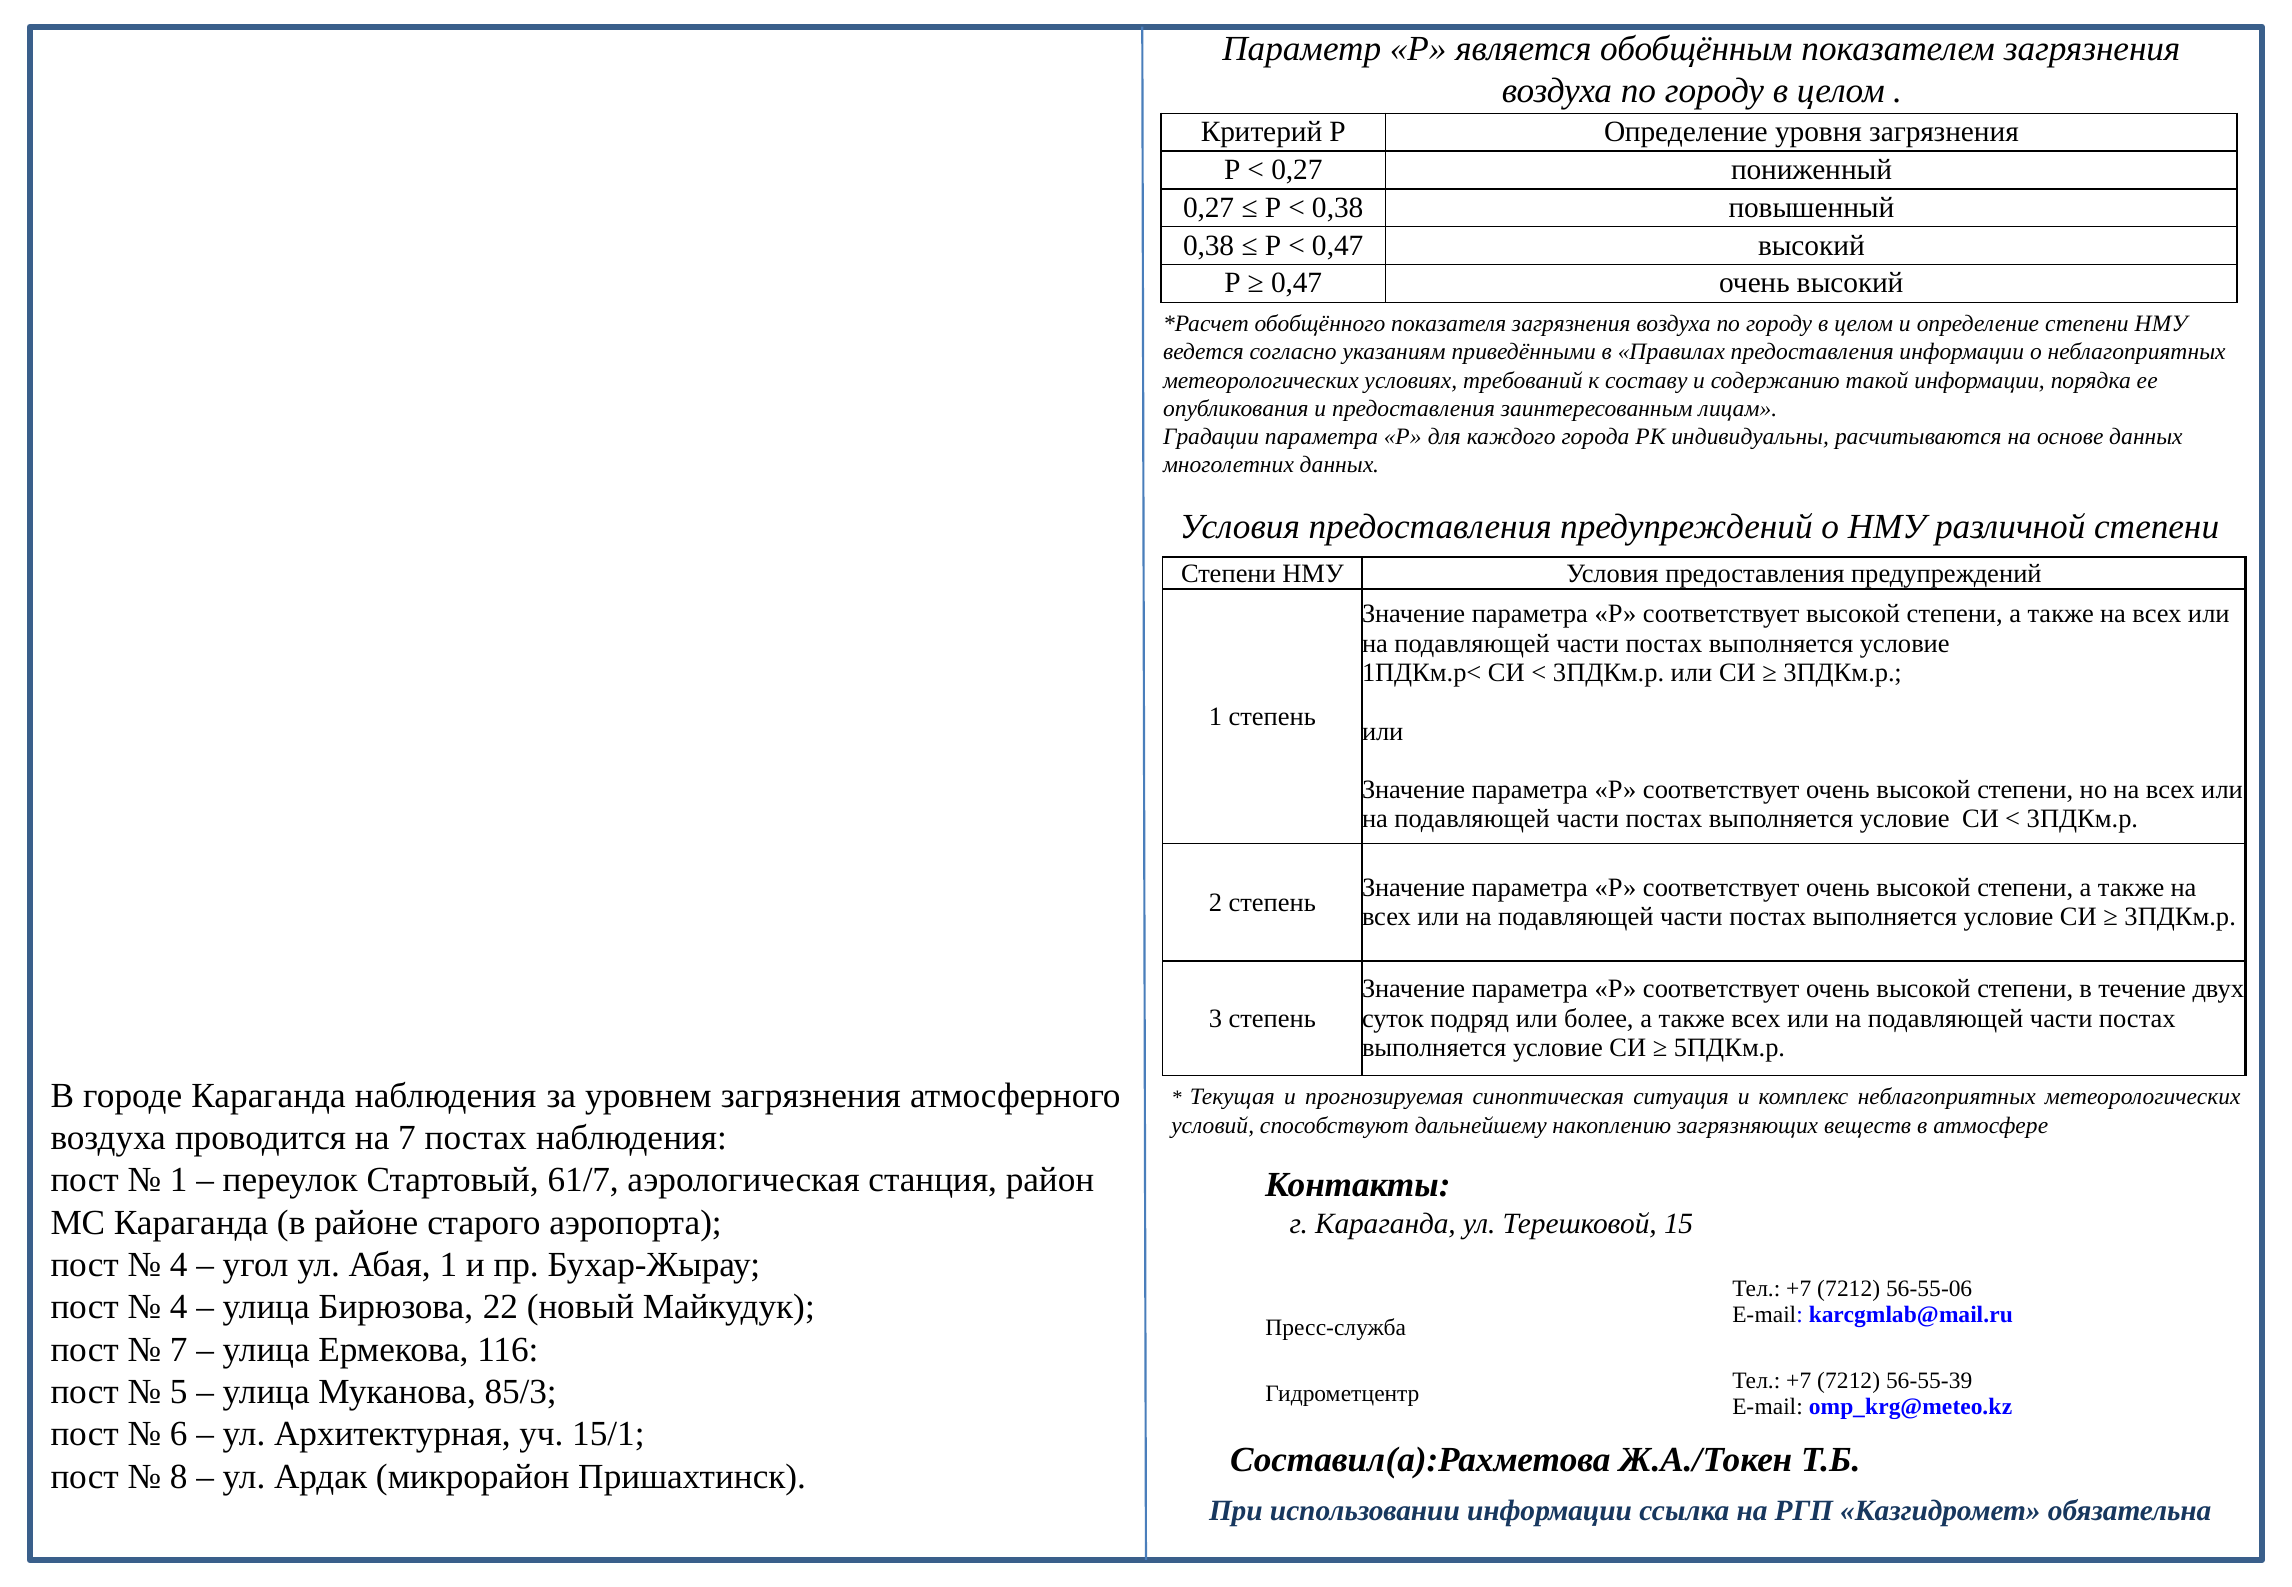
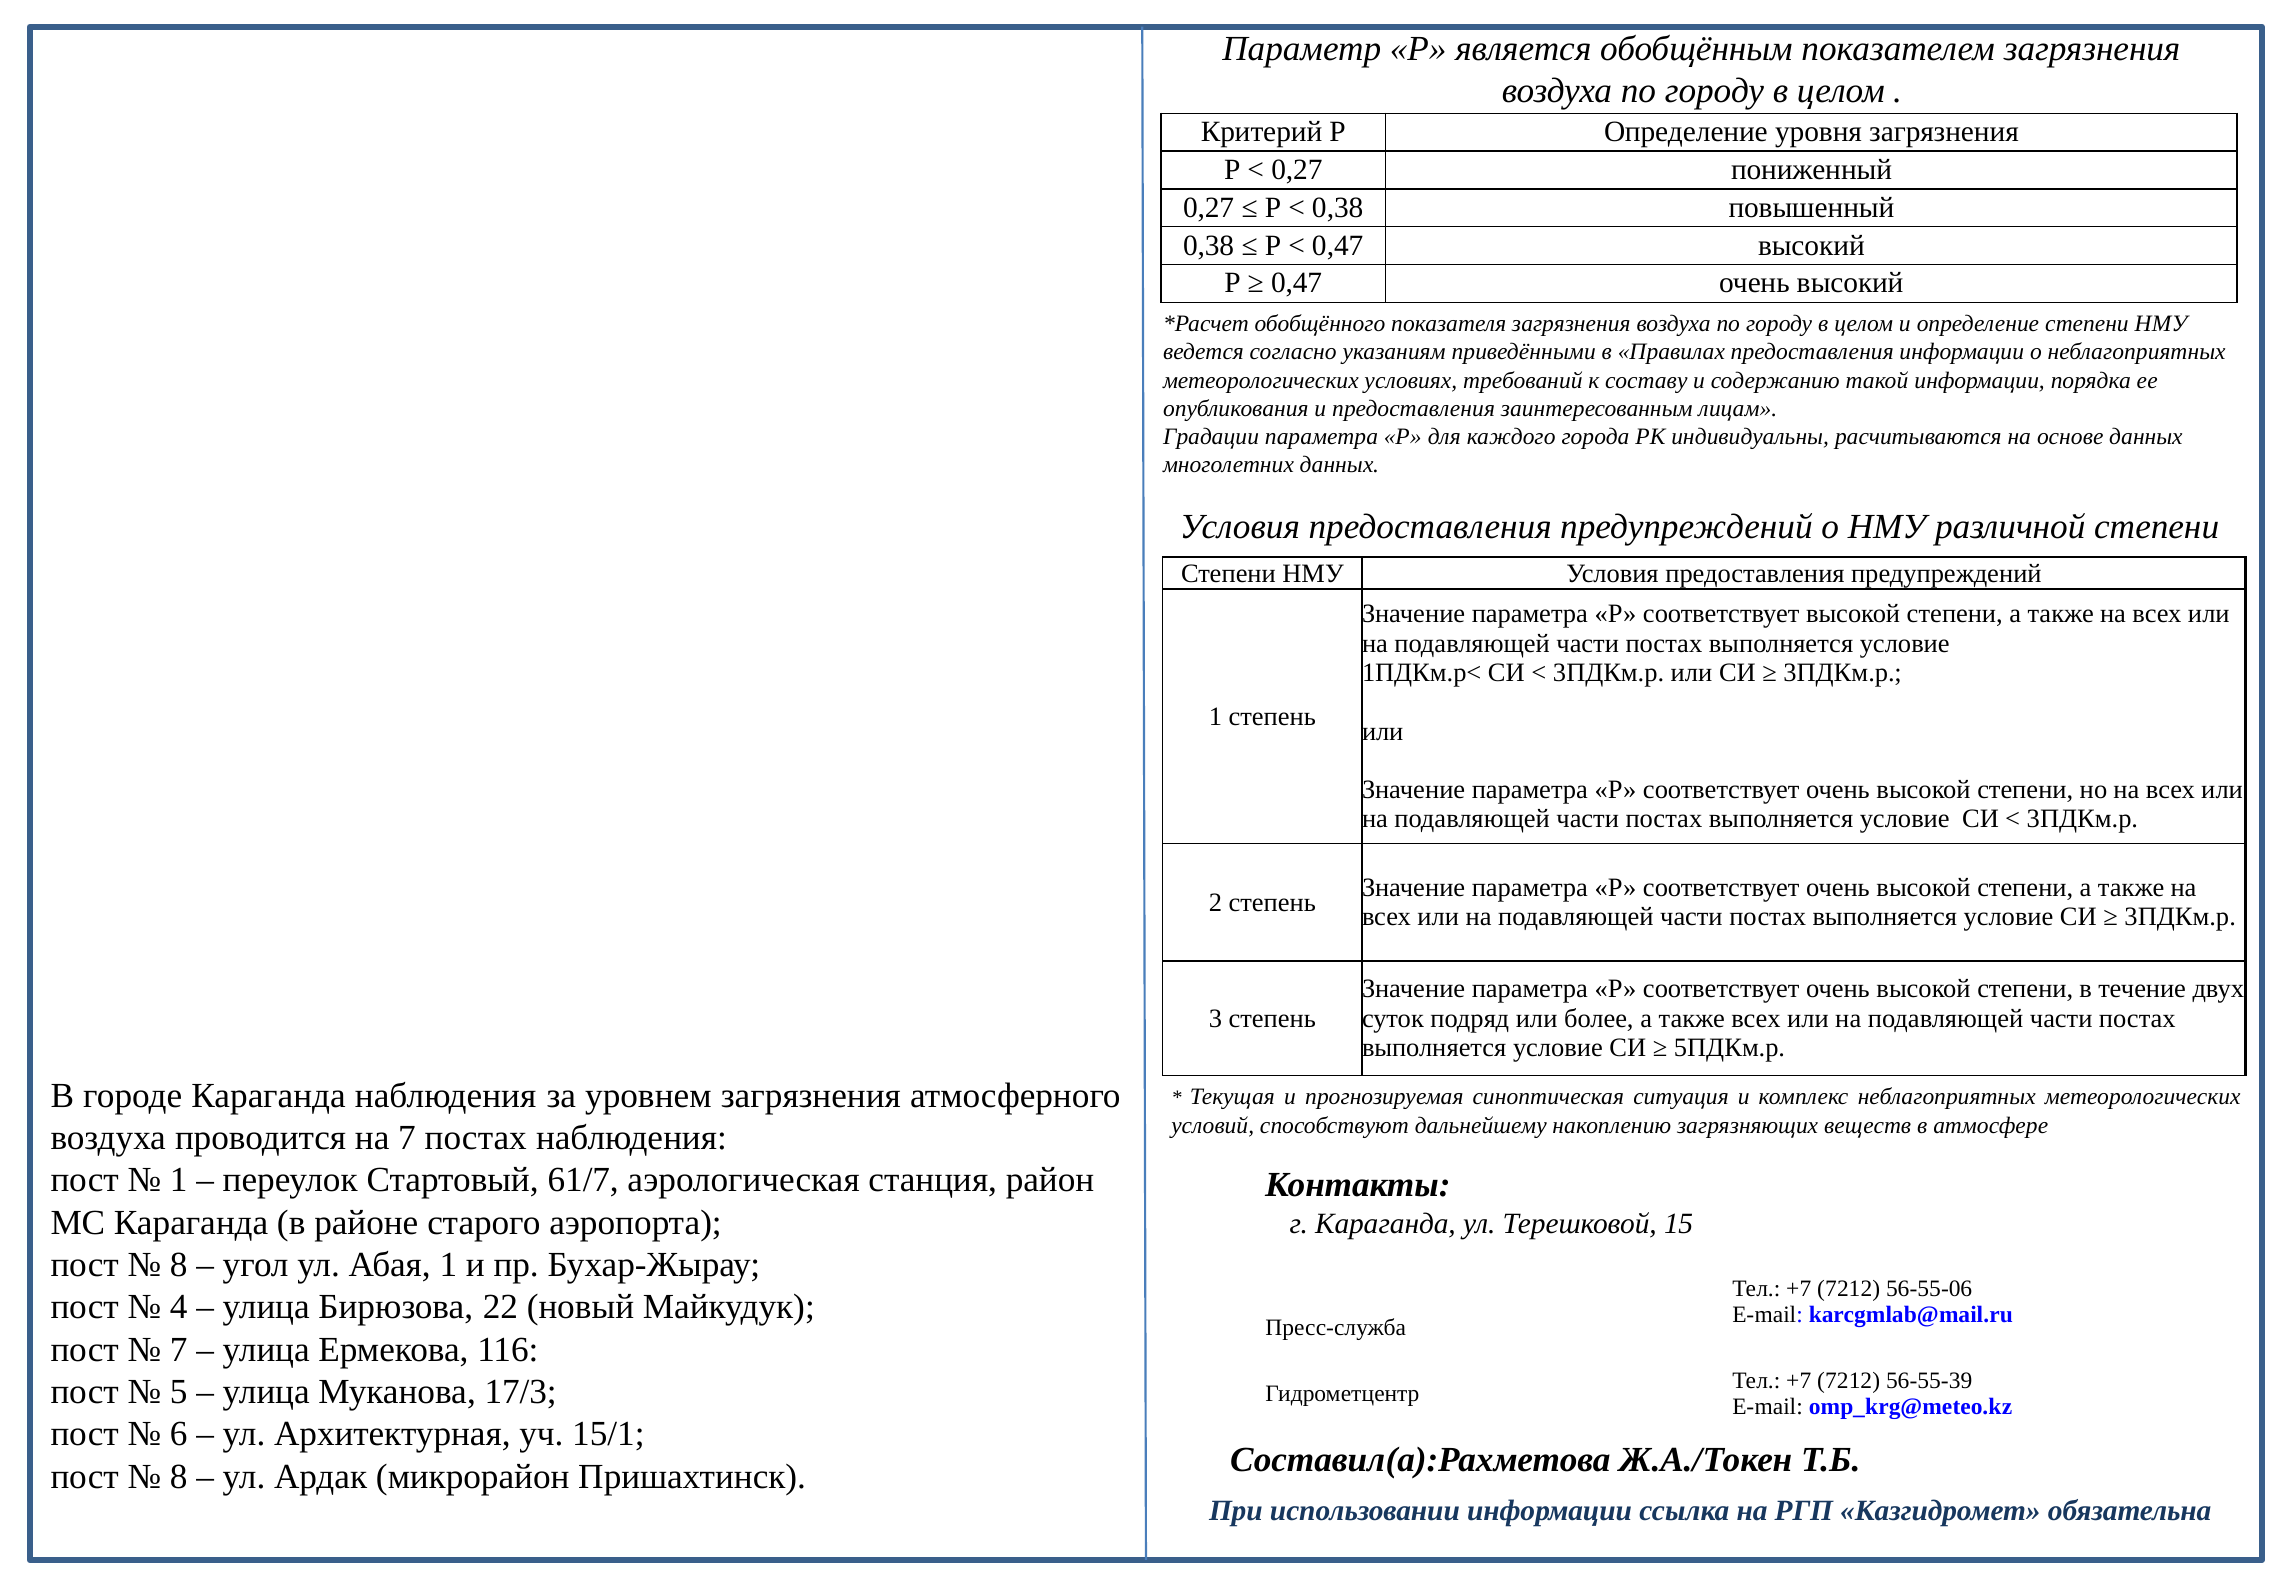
4: 4 -> 8 (179, 1265)
85/3: 85/3 -> 17/3 (521, 1392)
